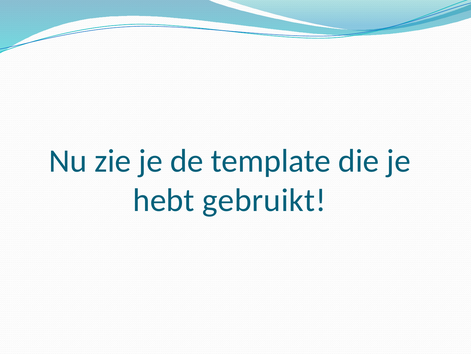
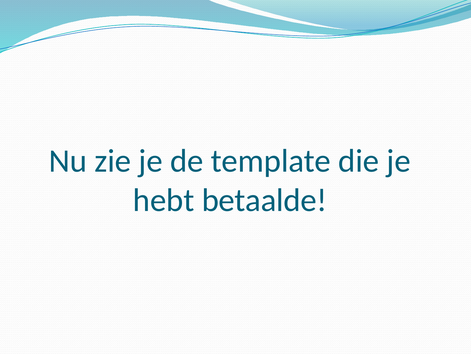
gebruikt: gebruikt -> betaalde (264, 200)
